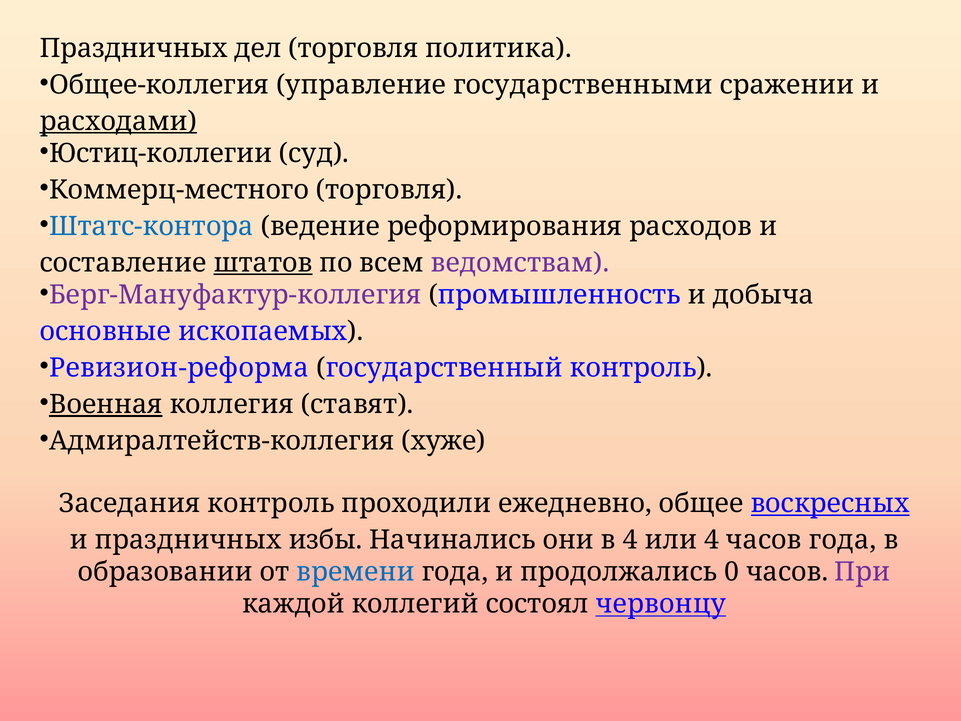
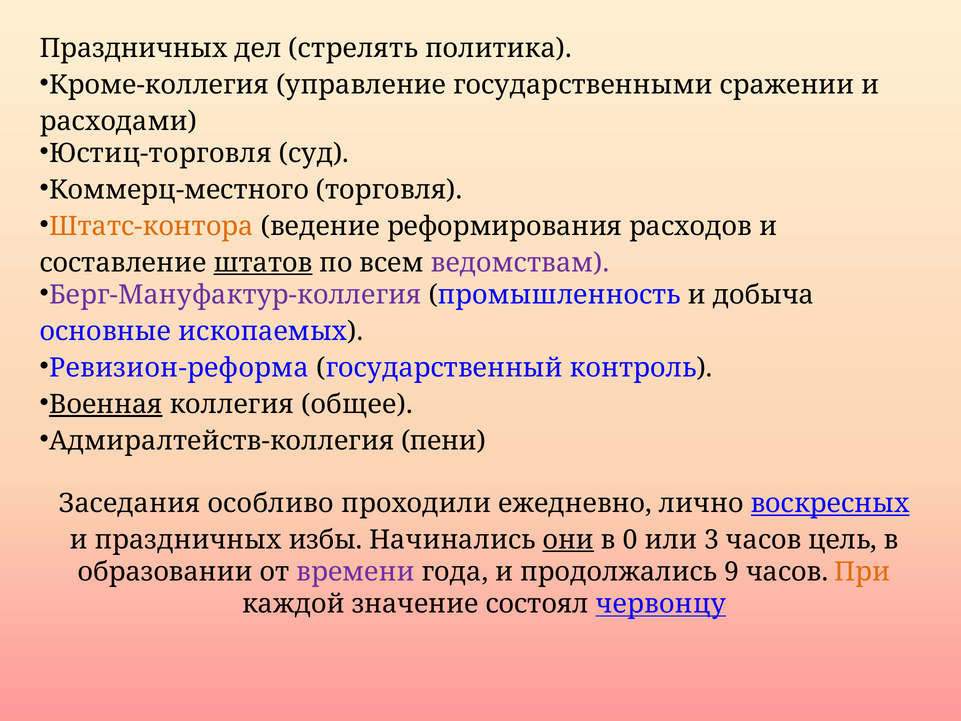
дел торговля: торговля -> стрелять (353, 48)
Общее-коллегия: Общее-коллегия -> Кроме-коллегия (159, 85)
расходами underline: present -> none (118, 121)
Юстиц-коллегии: Юстиц-коллегии -> Юстиц-торговля (160, 153)
Штатс-контора colour: blue -> orange (151, 226)
ставят: ставят -> общее (357, 404)
хуже: хуже -> пени (444, 441)
Заседания контроль: контроль -> особливо (271, 503)
общее: общее -> лично (701, 503)
они underline: none -> present (568, 540)
в 4: 4 -> 0 (630, 540)
или 4: 4 -> 3 (711, 540)
часов года: года -> цель (843, 540)
времени colour: blue -> purple (355, 572)
0: 0 -> 9 (732, 572)
При colour: purple -> orange (862, 572)
коллегий: коллегий -> значение (415, 604)
